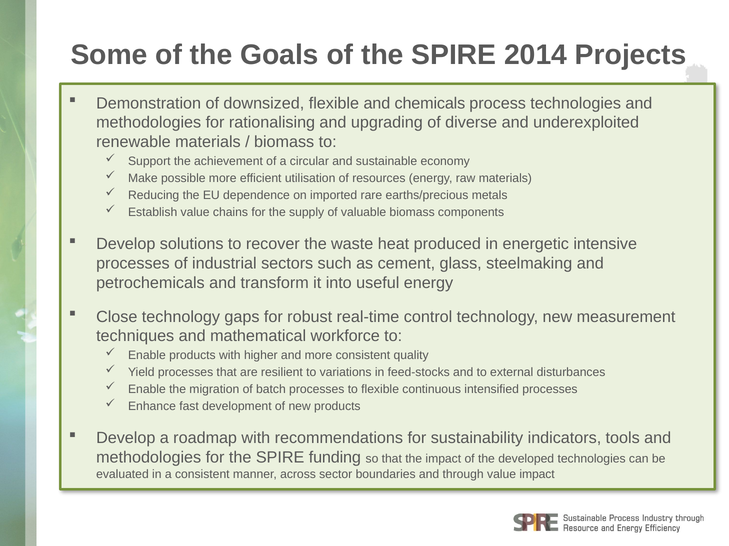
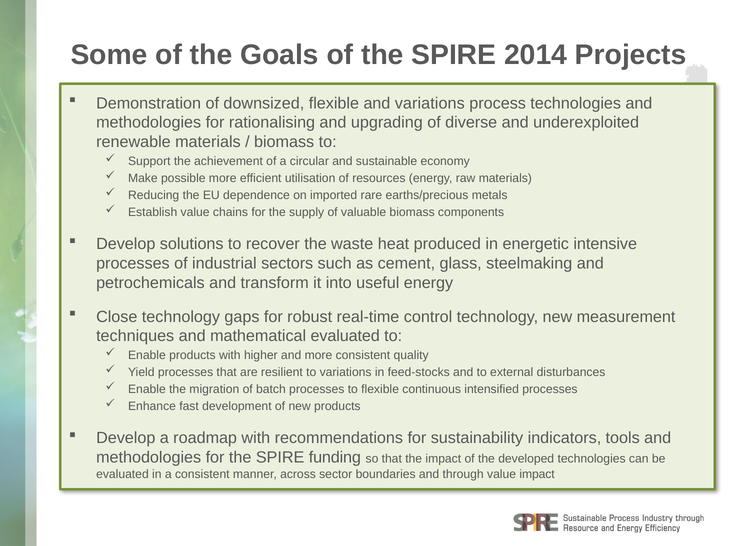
and chemicals: chemicals -> variations (430, 103)
mathematical workforce: workforce -> evaluated (345, 337)
